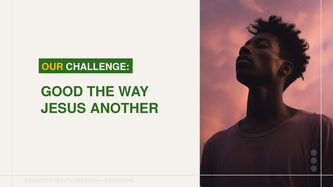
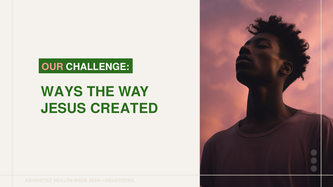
OUR colour: yellow -> pink (53, 67)
GOOD: GOOD -> WAYS (62, 92)
ANOTHER: ANOTHER -> CREATED (124, 109)
